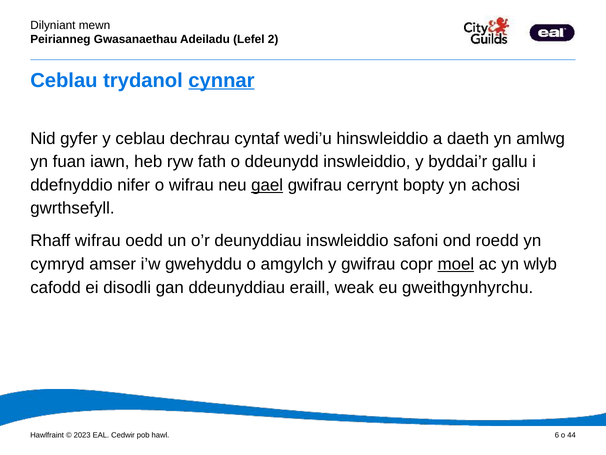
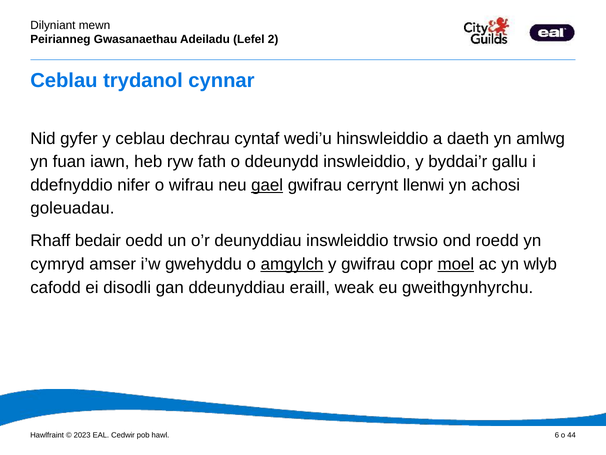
cynnar underline: present -> none (221, 80)
bopty: bopty -> llenwi (424, 185)
gwrthsefyll: gwrthsefyll -> goleuadau (72, 208)
Rhaff wifrau: wifrau -> bedair (98, 241)
safoni: safoni -> trwsio (416, 241)
amgylch underline: none -> present (292, 264)
